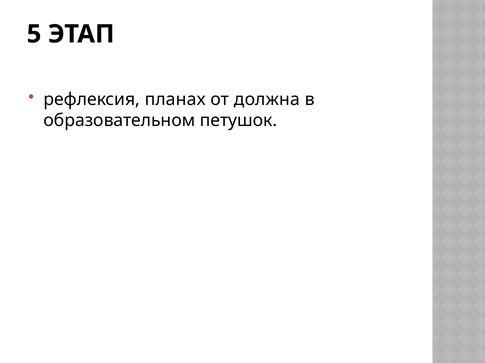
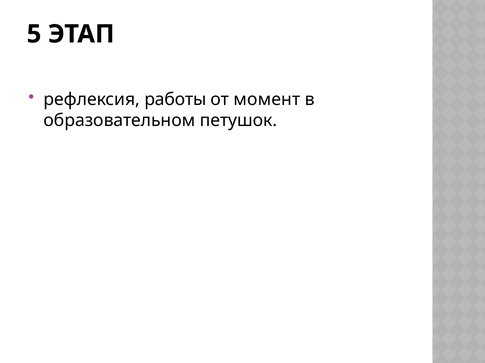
планах: планах -> работы (175, 99)
должна: должна -> момент (267, 99)
